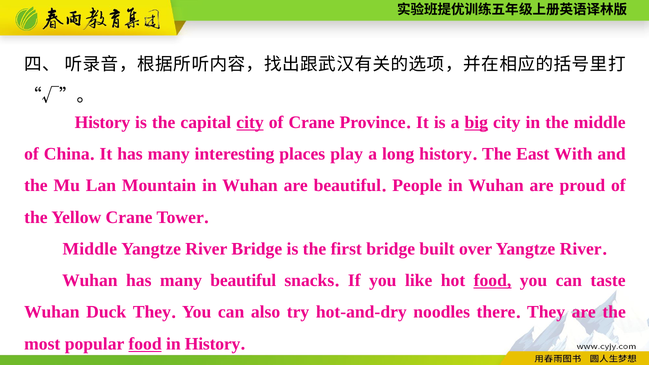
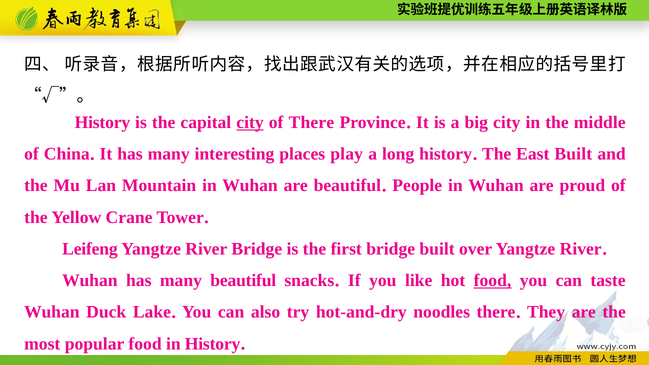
of Crane: Crane -> There (311, 122)
big underline: present -> none (476, 122)
East With: With -> Built (573, 154)
Middle: Middle -> Leifeng (90, 249)
Duck They: They -> Lake (152, 312)
food underline: present -> none (145, 344)
